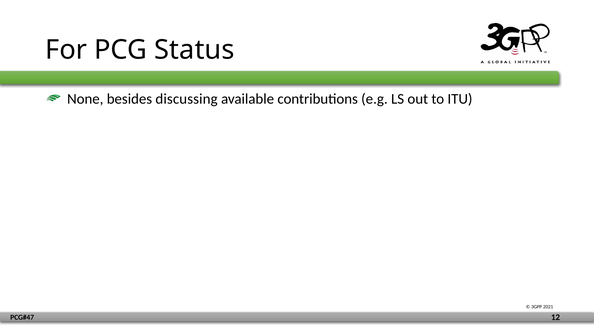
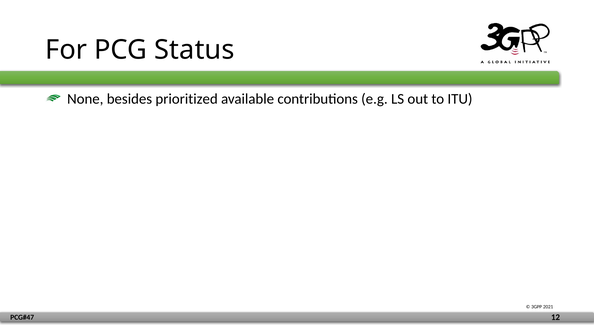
discussing: discussing -> prioritized (187, 99)
